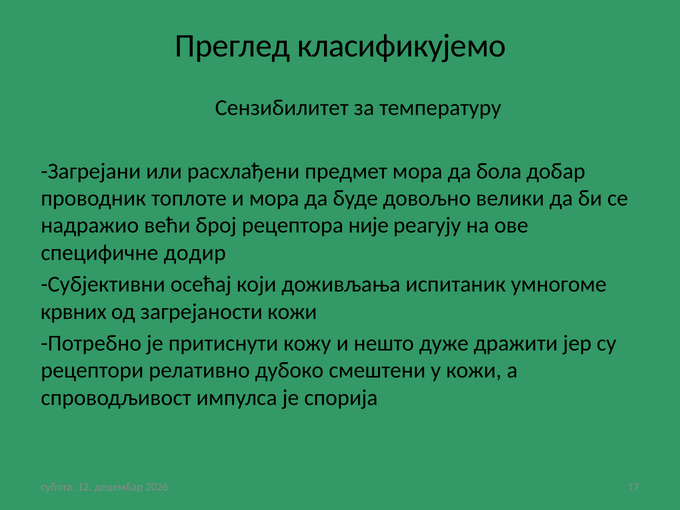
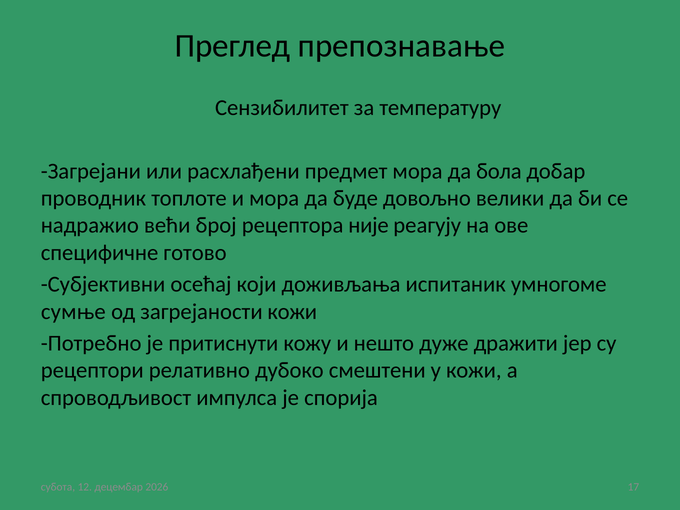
класификујемо: класификујемо -> препознавање (401, 46)
додир: додир -> готово (195, 253)
крвних: крвних -> сумње (73, 312)
